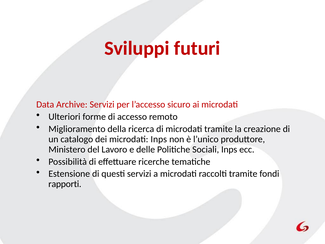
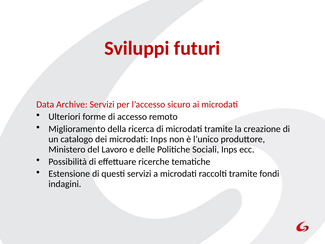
rapporti: rapporti -> indagini (65, 184)
